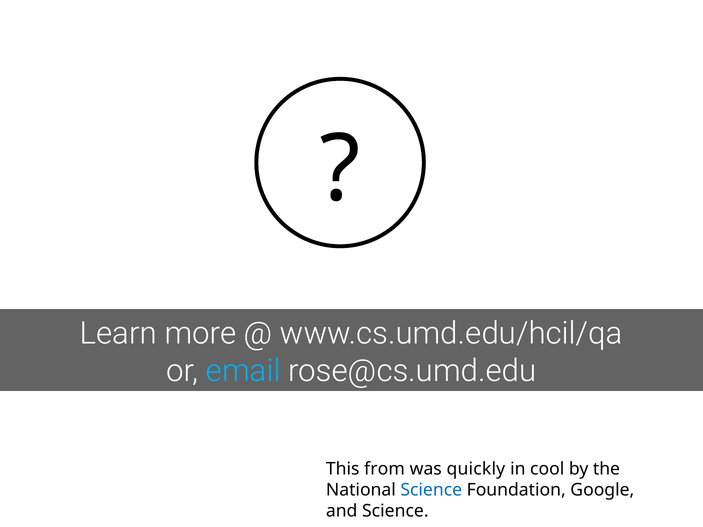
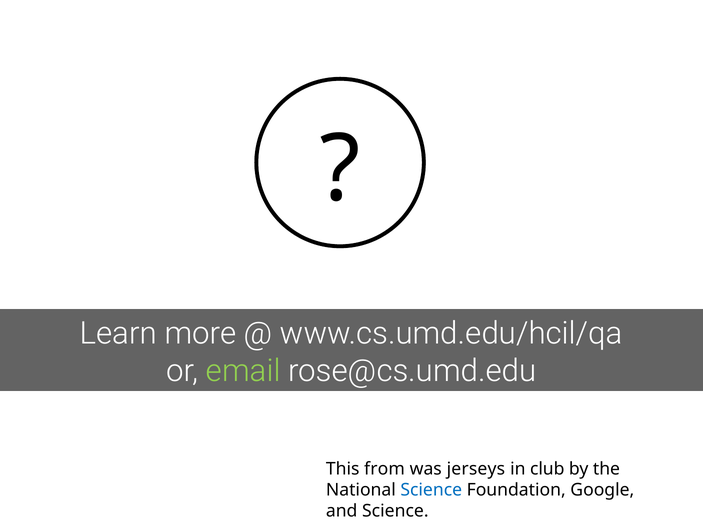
email colour: light blue -> light green (243, 371)
quickly: quickly -> jerseys (476, 469)
cool: cool -> club (547, 469)
